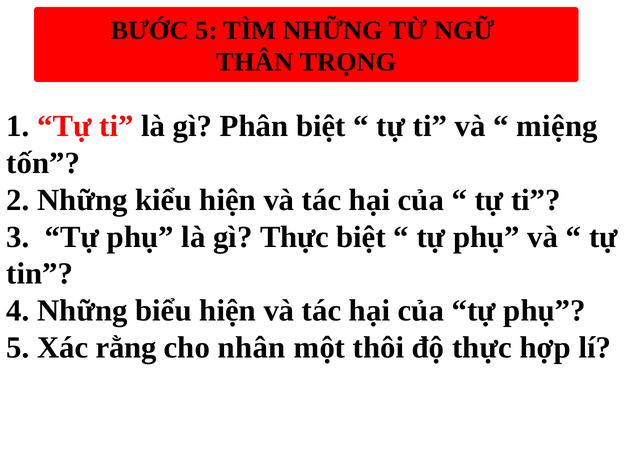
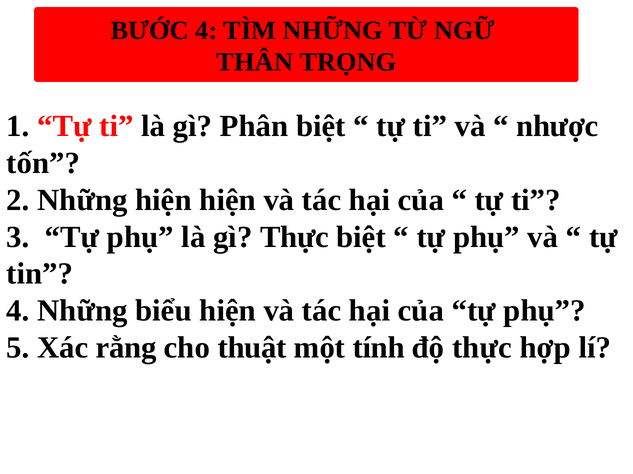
BƯỚC 5: 5 -> 4 (206, 31)
miệng: miệng -> nhược (557, 126)
Những kiểu: kiểu -> hiện (163, 200)
nhân: nhân -> thuật (252, 348)
thôi: thôi -> tính (379, 348)
